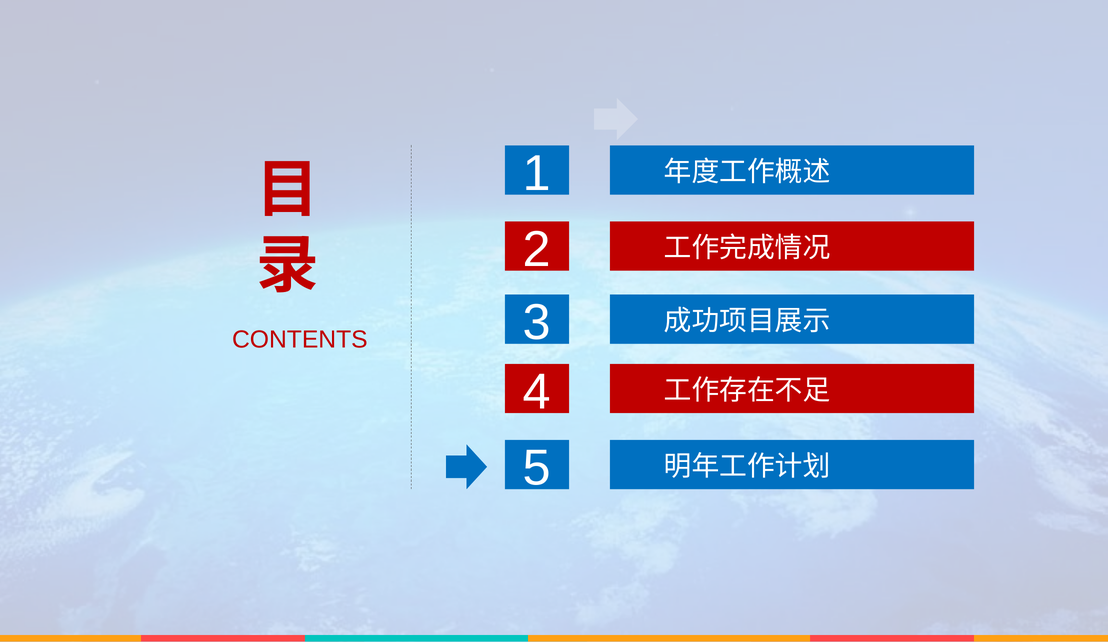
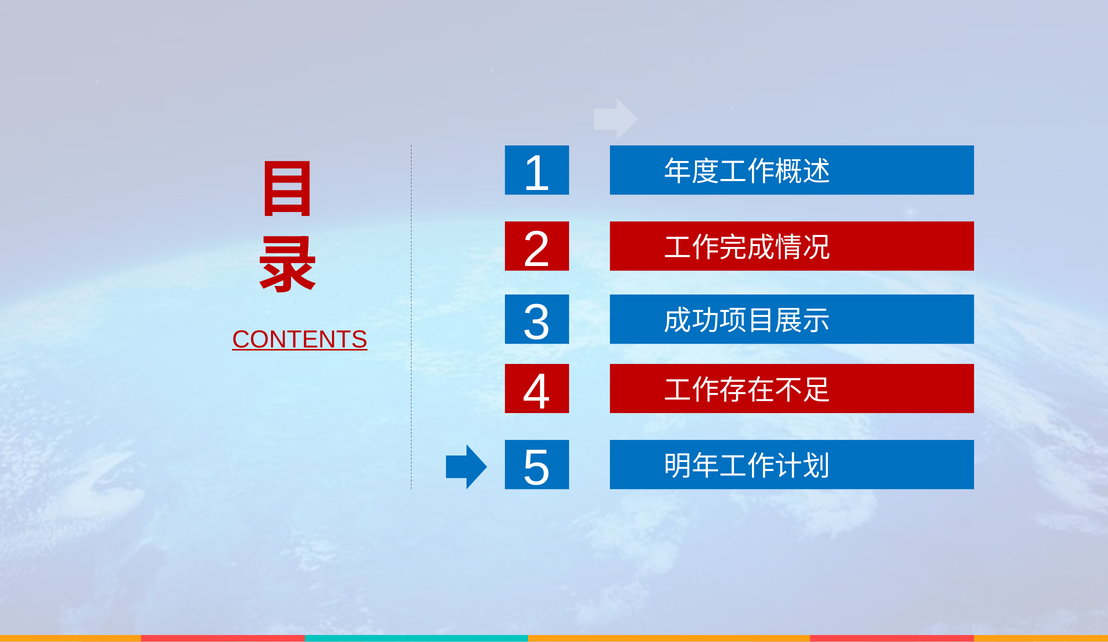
CONTENTS underline: none -> present (300, 339)
